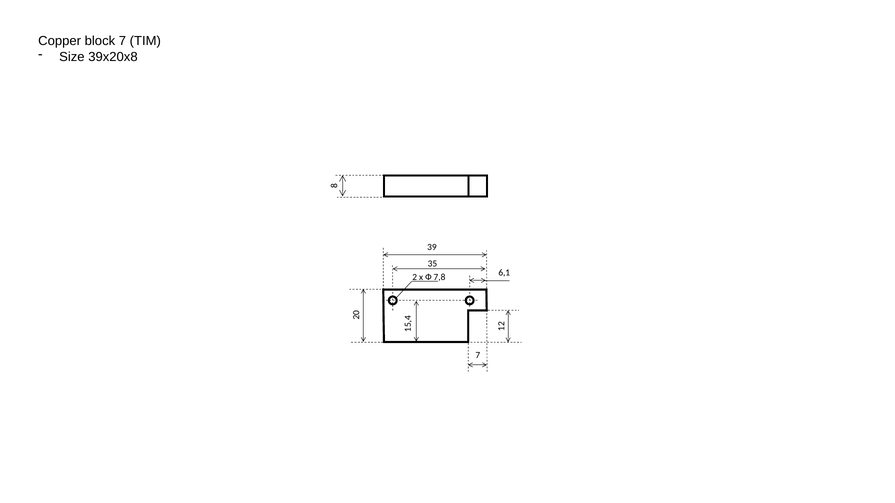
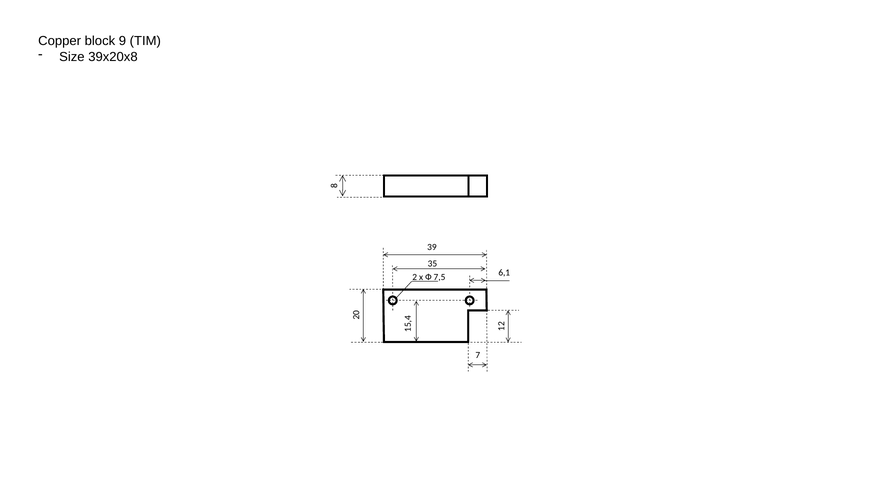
block 7: 7 -> 9 (122, 41)
7,8: 7,8 -> 7,5 (439, 277)
